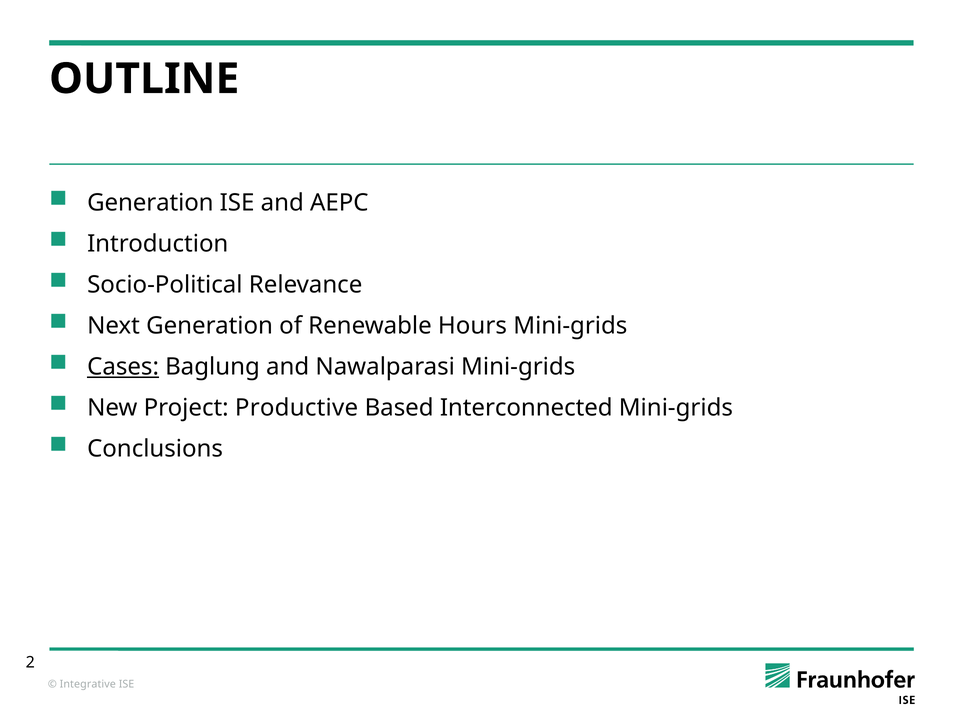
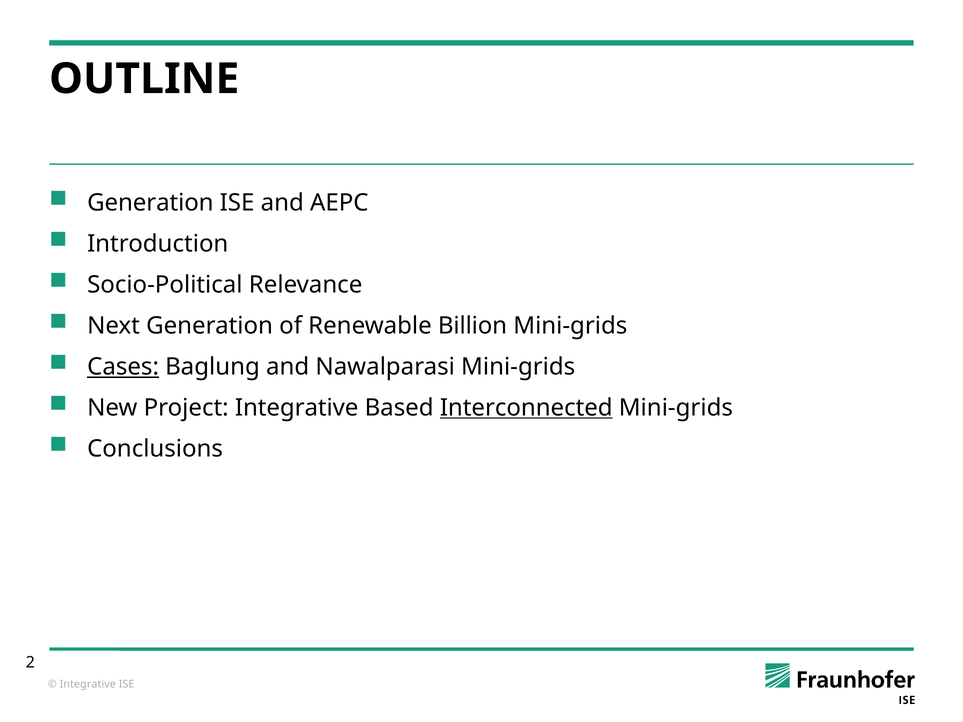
Hours: Hours -> Billion (473, 326)
Project Productive: Productive -> Integrative (297, 408)
Interconnected underline: none -> present (526, 408)
